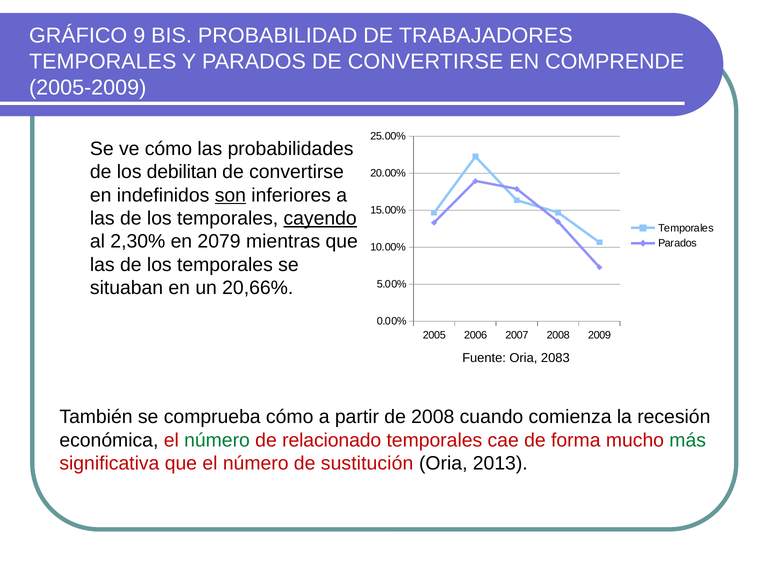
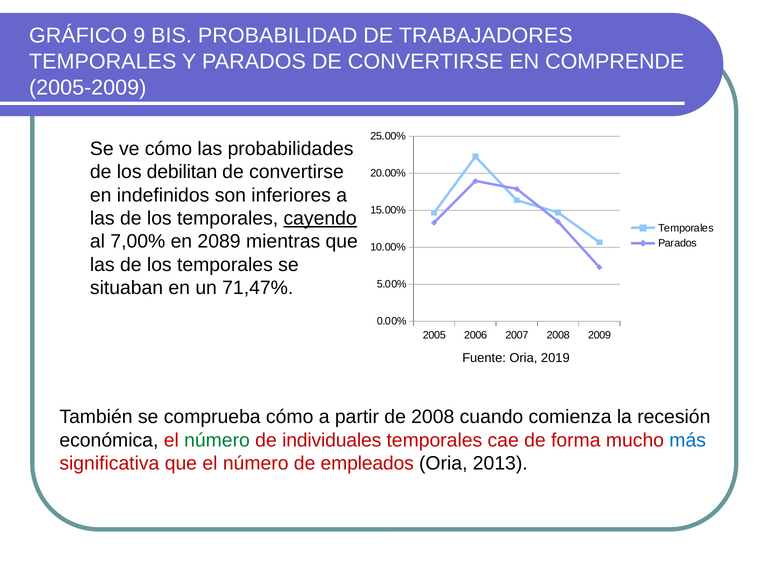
son underline: present -> none (230, 195)
2,30%: 2,30% -> 7,00% (138, 242)
2079: 2079 -> 2089 (219, 242)
20,66%: 20,66% -> 71,47% (258, 288)
2083: 2083 -> 2019 (555, 358)
relacionado: relacionado -> individuales (332, 440)
más colour: green -> blue (688, 440)
sustitución: sustitución -> empleados (367, 464)
